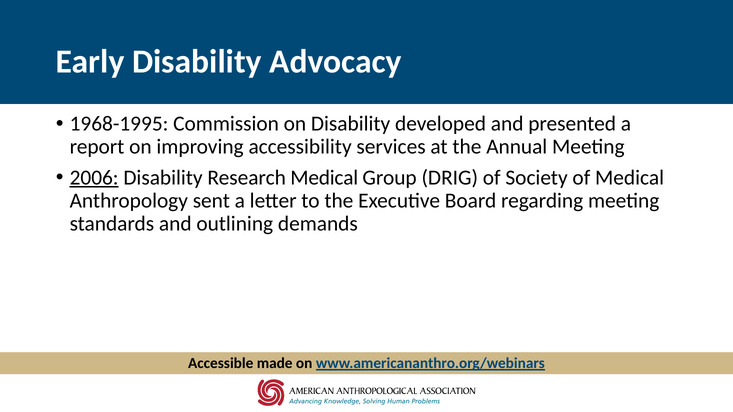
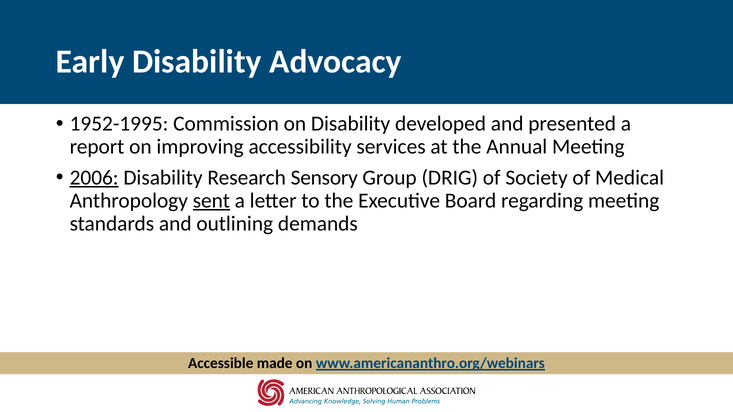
1968-1995: 1968-1995 -> 1952-1995 (119, 124)
Research Medical: Medical -> Sensory (324, 178)
sent underline: none -> present (211, 201)
